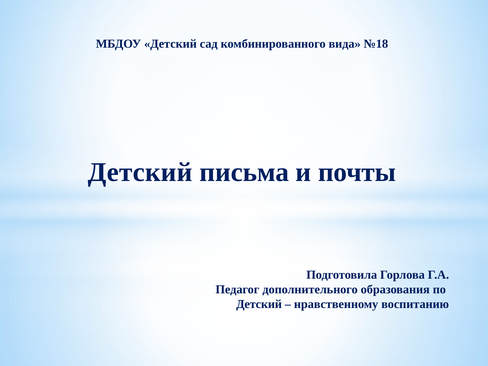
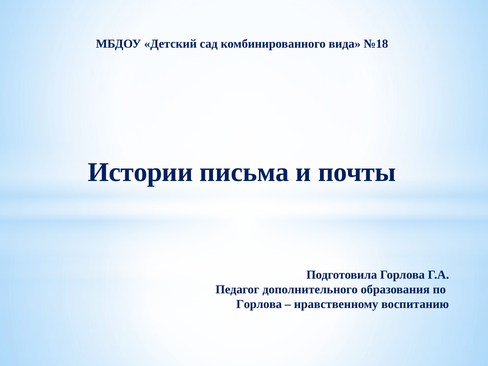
Детский: Детский -> Истории (140, 172)
Детский: Детский -> Горлова (259, 304)
